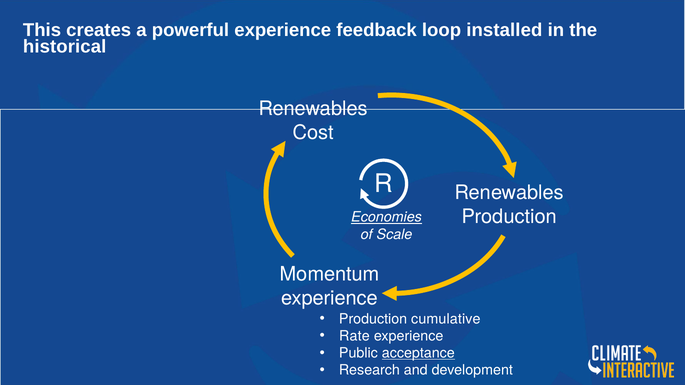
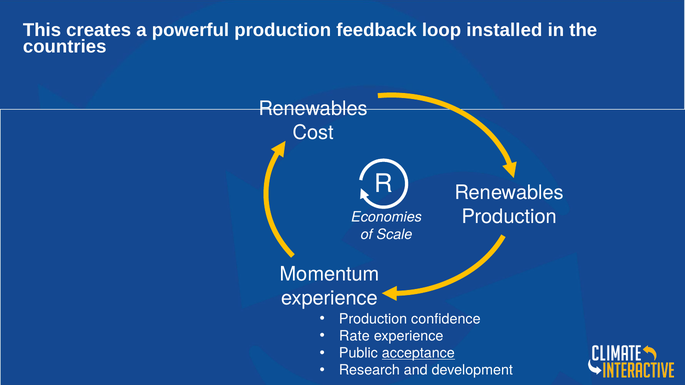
powerful experience: experience -> production (283, 30)
historical: historical -> countries (65, 46)
Economies underline: present -> none (387, 217)
cumulative: cumulative -> confidence (446, 319)
